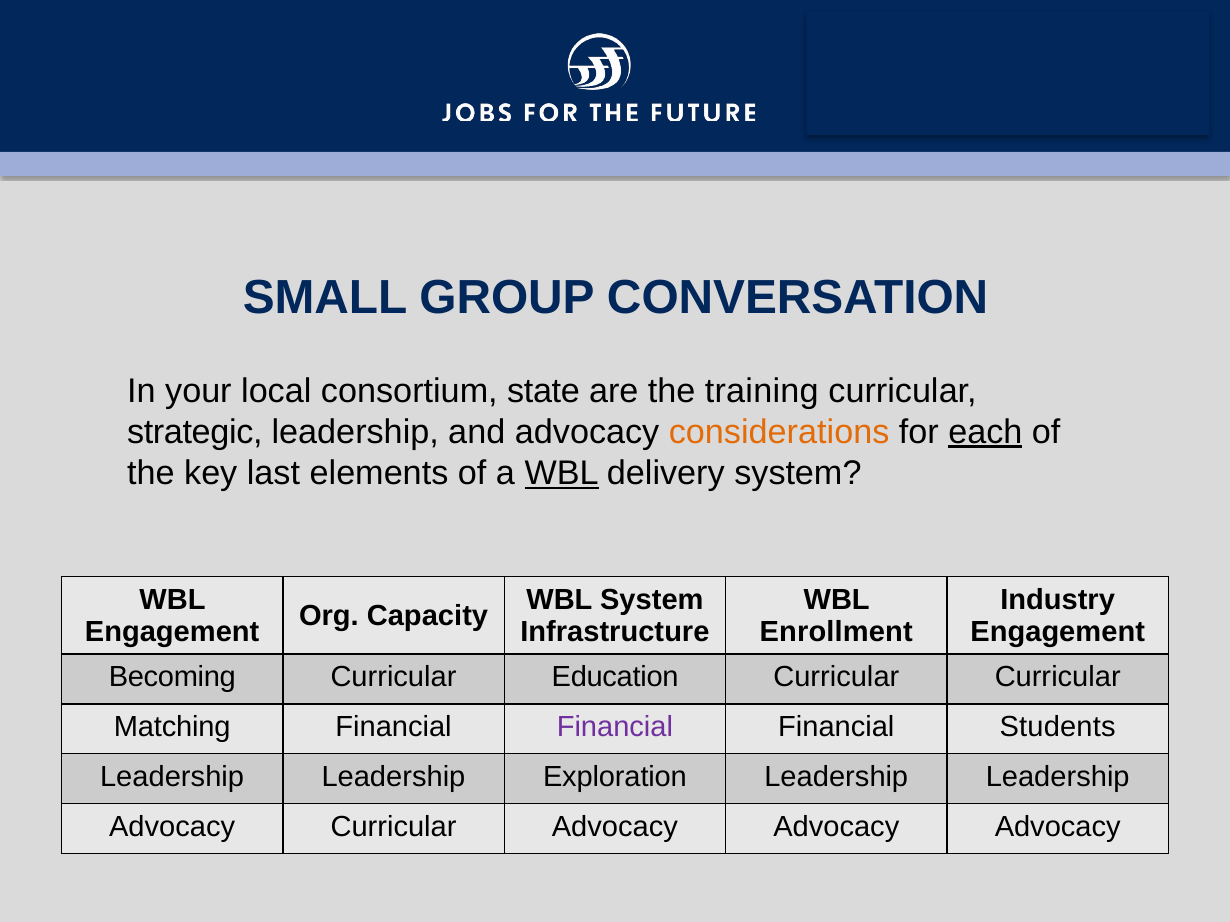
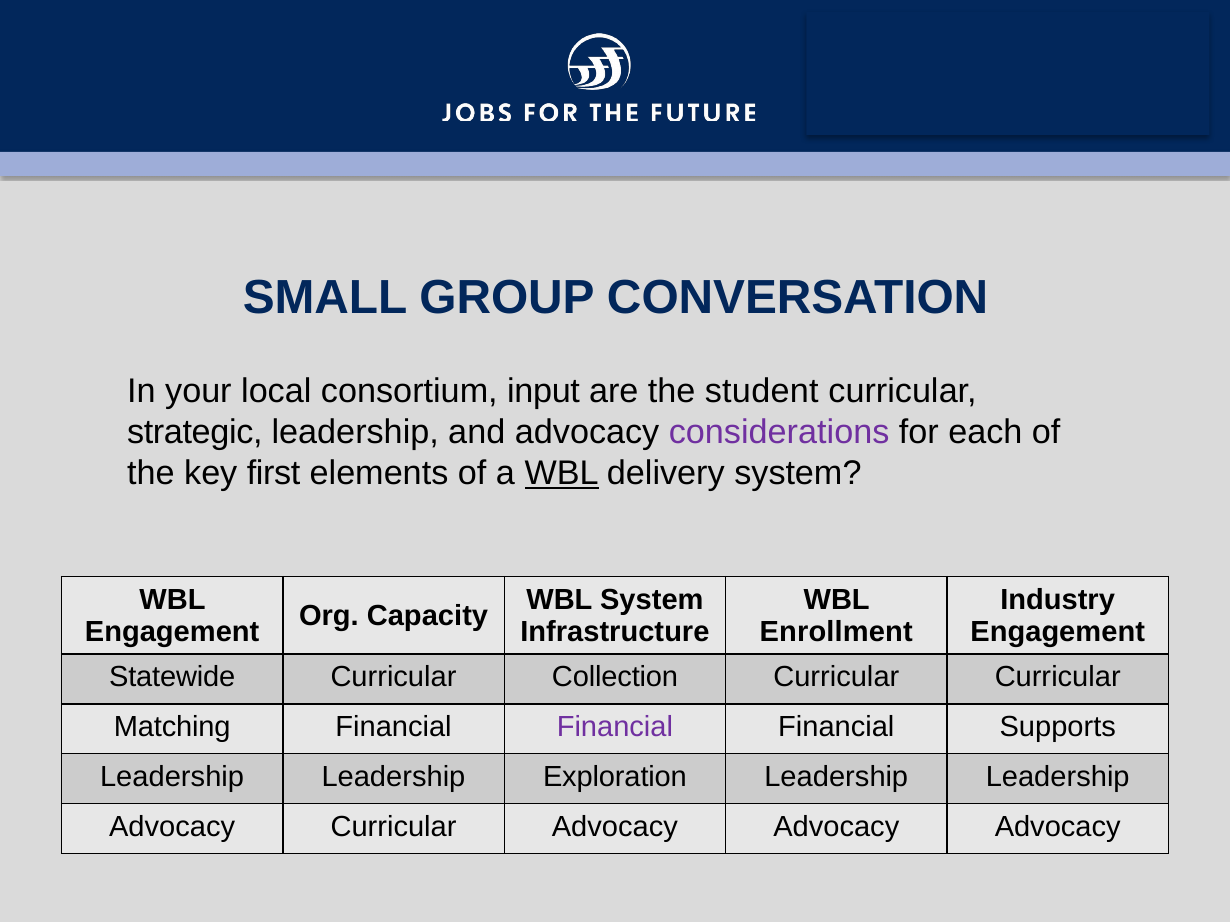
state: state -> input (544, 391)
training: training -> student (762, 391)
considerations colour: orange -> purple (779, 432)
each underline: present -> none (985, 432)
last: last -> first (274, 473)
Becoming: Becoming -> Statewide (172, 677)
Education: Education -> Collection (615, 677)
Students: Students -> Supports (1058, 727)
